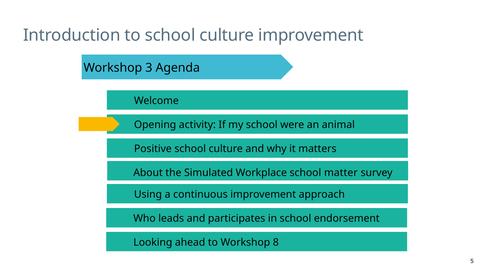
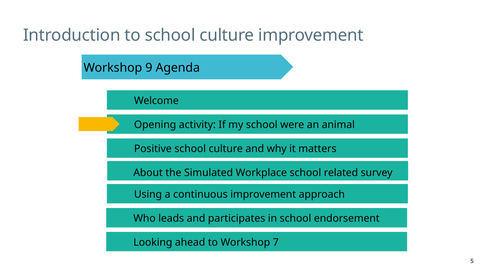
3: 3 -> 9 (149, 68)
matter: matter -> related (341, 173)
8: 8 -> 7 (276, 242)
